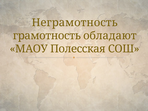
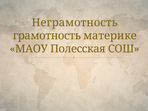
обладают: обладают -> материке (110, 36)
